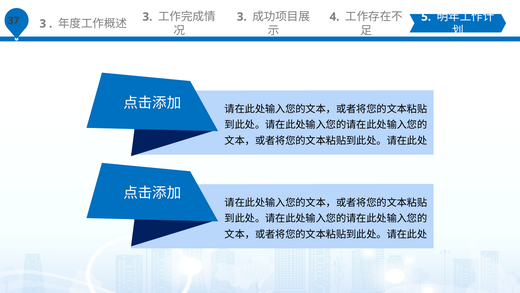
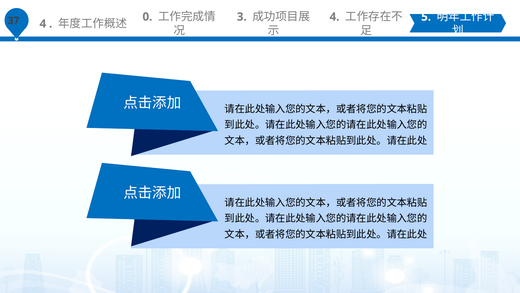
3: 3 -> 4 (43, 24)
3: 3 -> 0 (147, 17)
